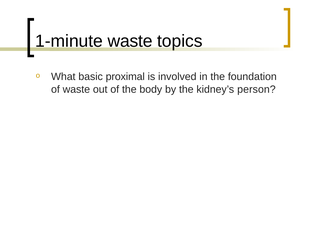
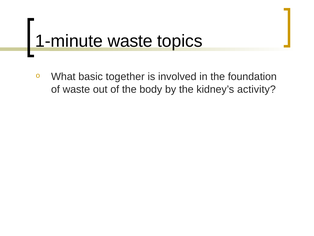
proximal: proximal -> together (125, 77)
person: person -> activity (256, 89)
